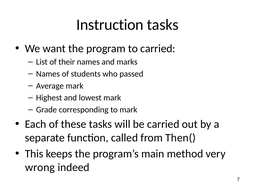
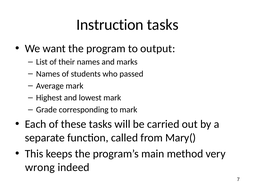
to carried: carried -> output (158, 48)
Then(: Then( -> Mary( (181, 137)
